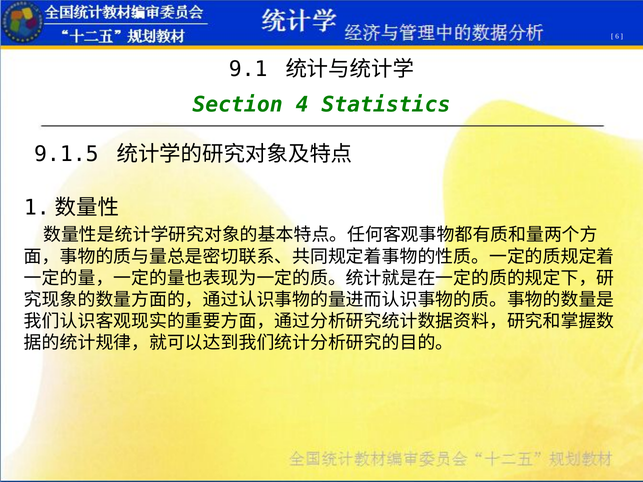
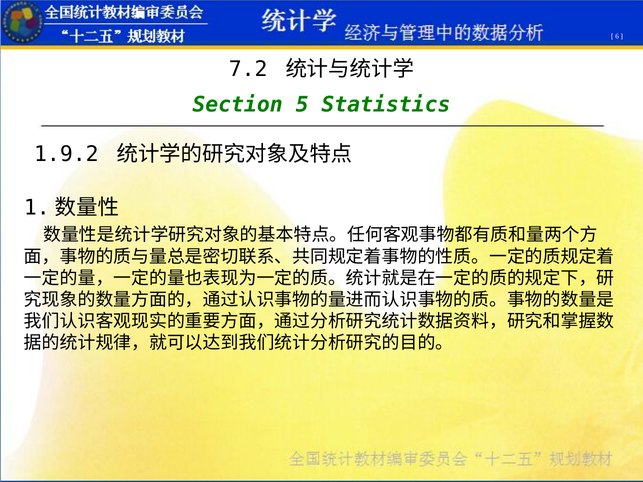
9.1: 9.1 -> 7.2 (248, 69)
4: 4 -> 5 (302, 105)
9.1.5: 9.1.5 -> 1.9.2 (66, 154)
